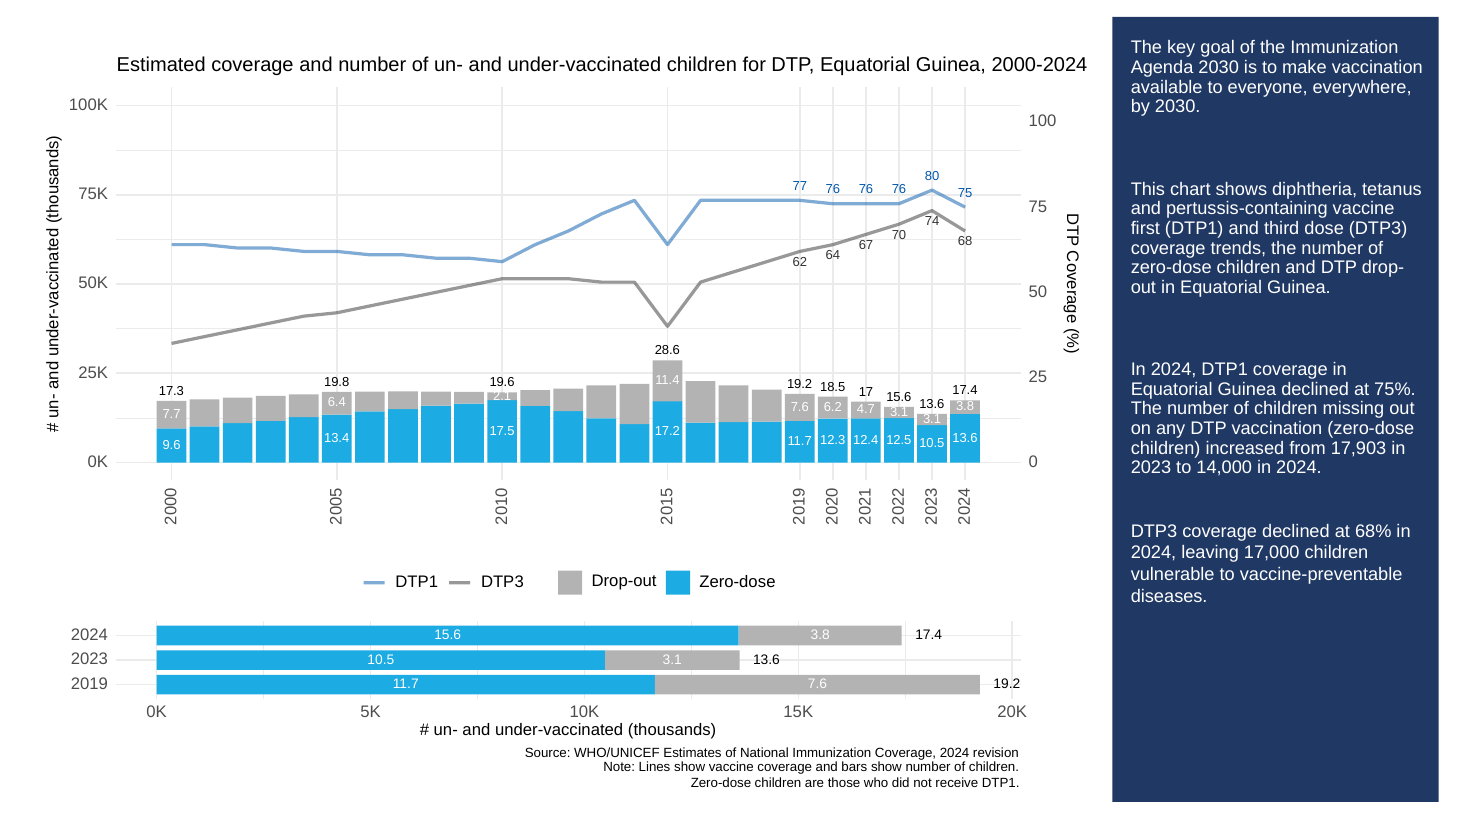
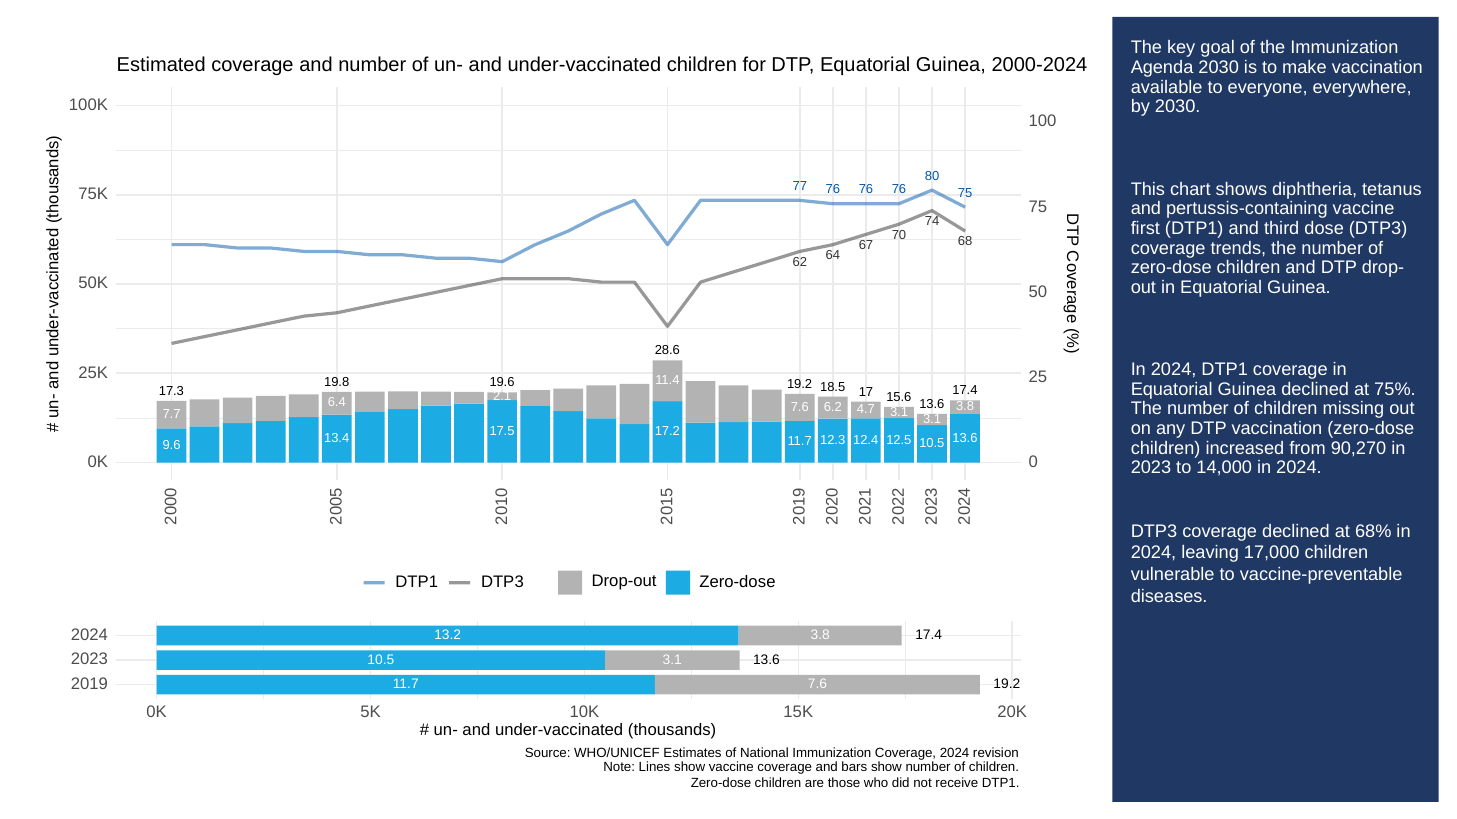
17,903: 17,903 -> 90,270 (1359, 449)
15.6: 15.6 -> 13.2 (448, 635)
